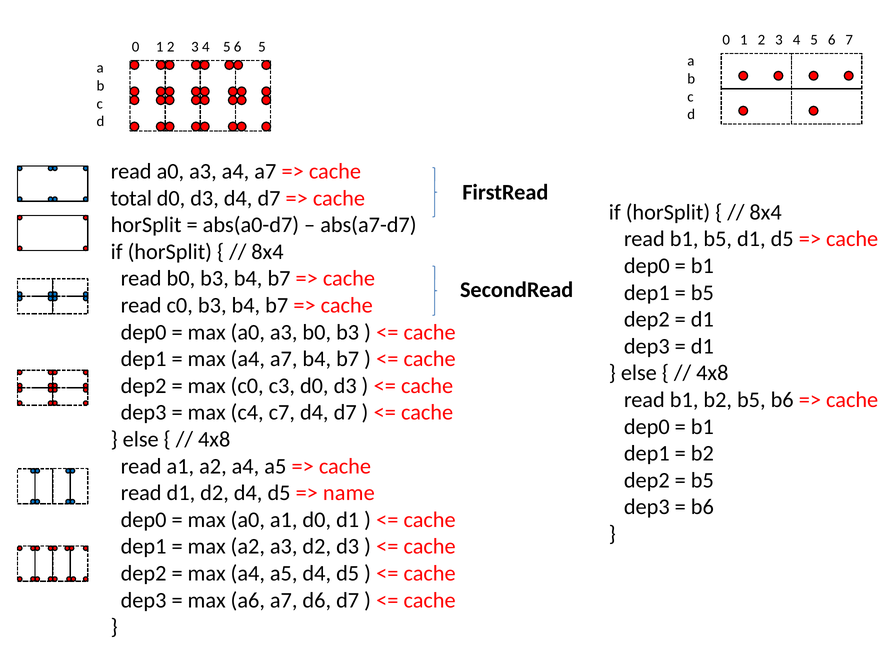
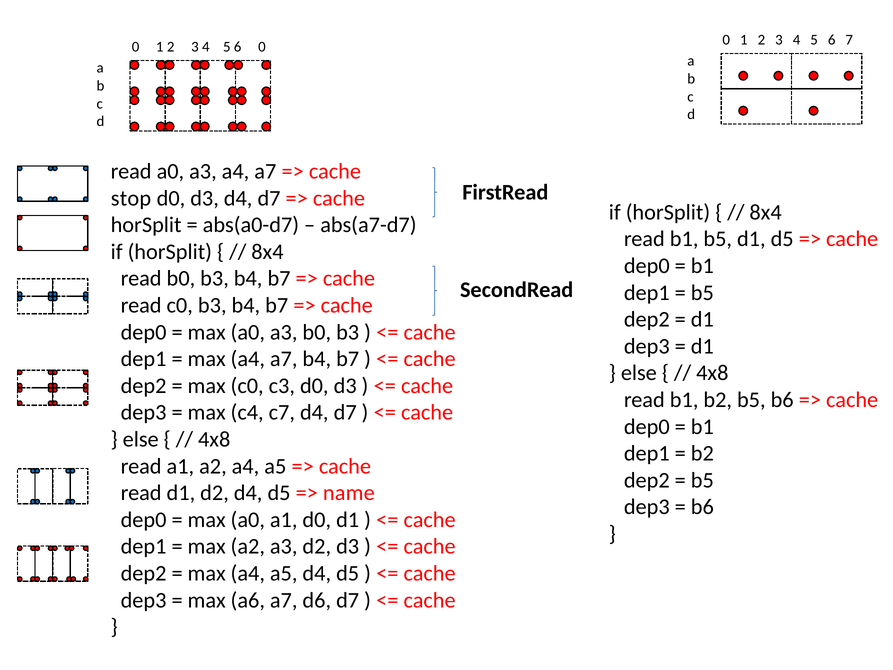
6 5: 5 -> 0 (262, 47)
total: total -> stop (131, 198)
